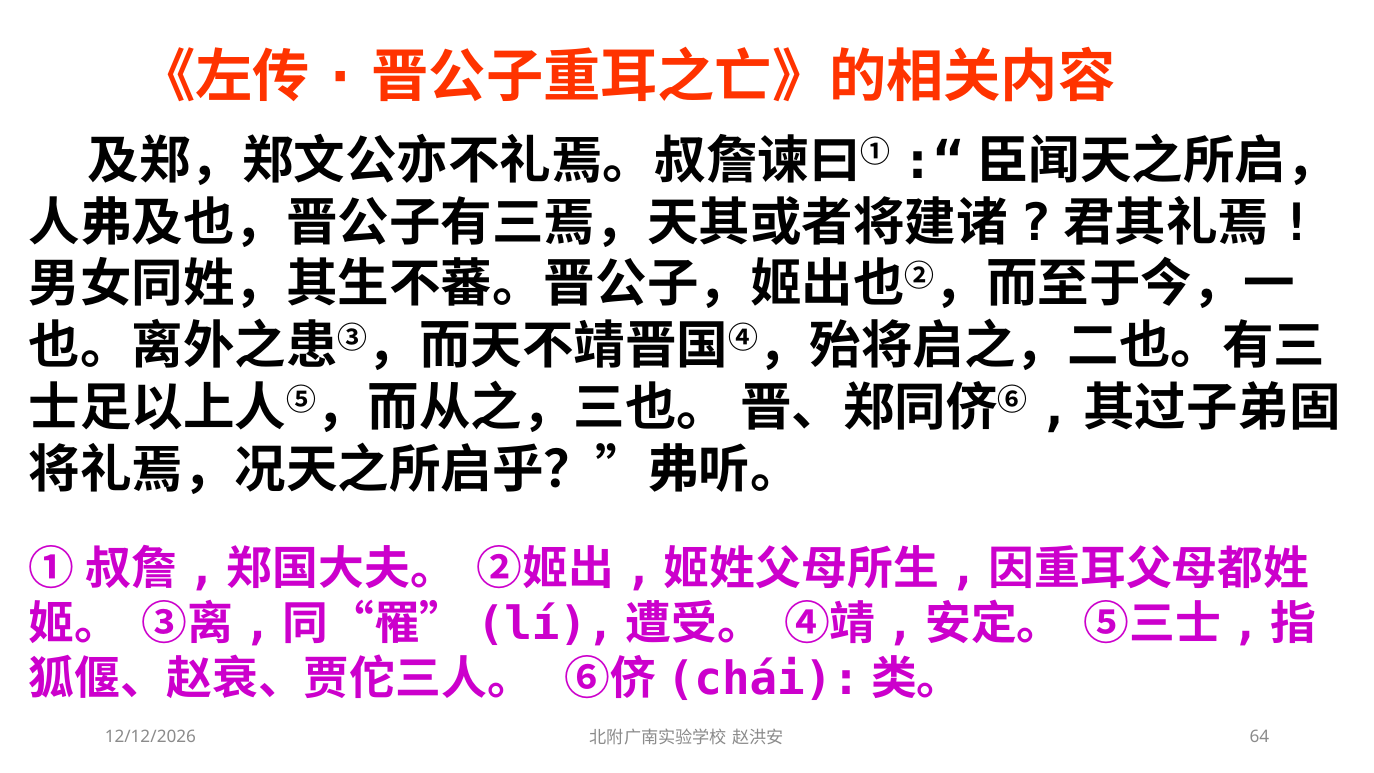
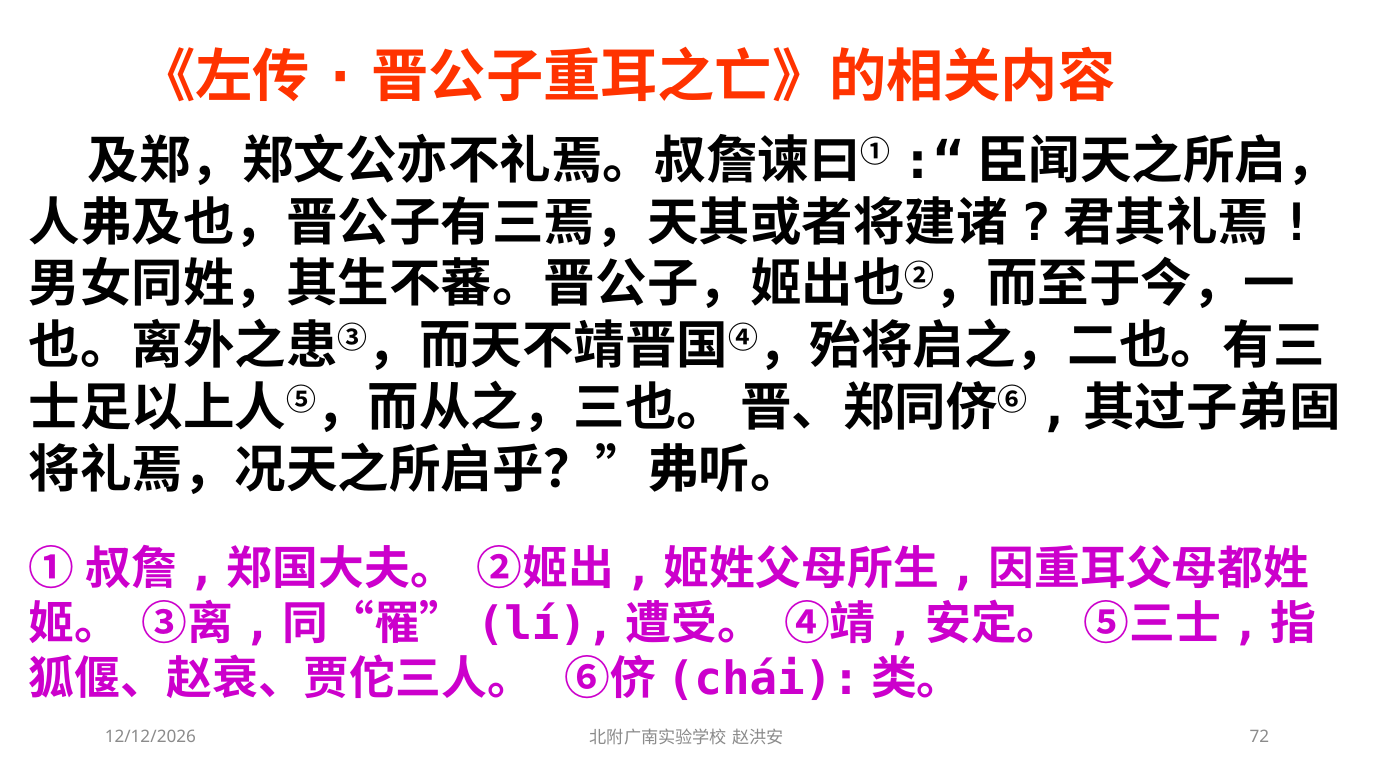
64: 64 -> 72 (1259, 737)
